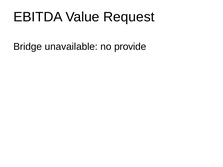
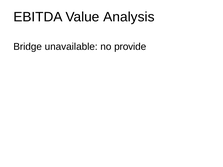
Request: Request -> Analysis (129, 17)
